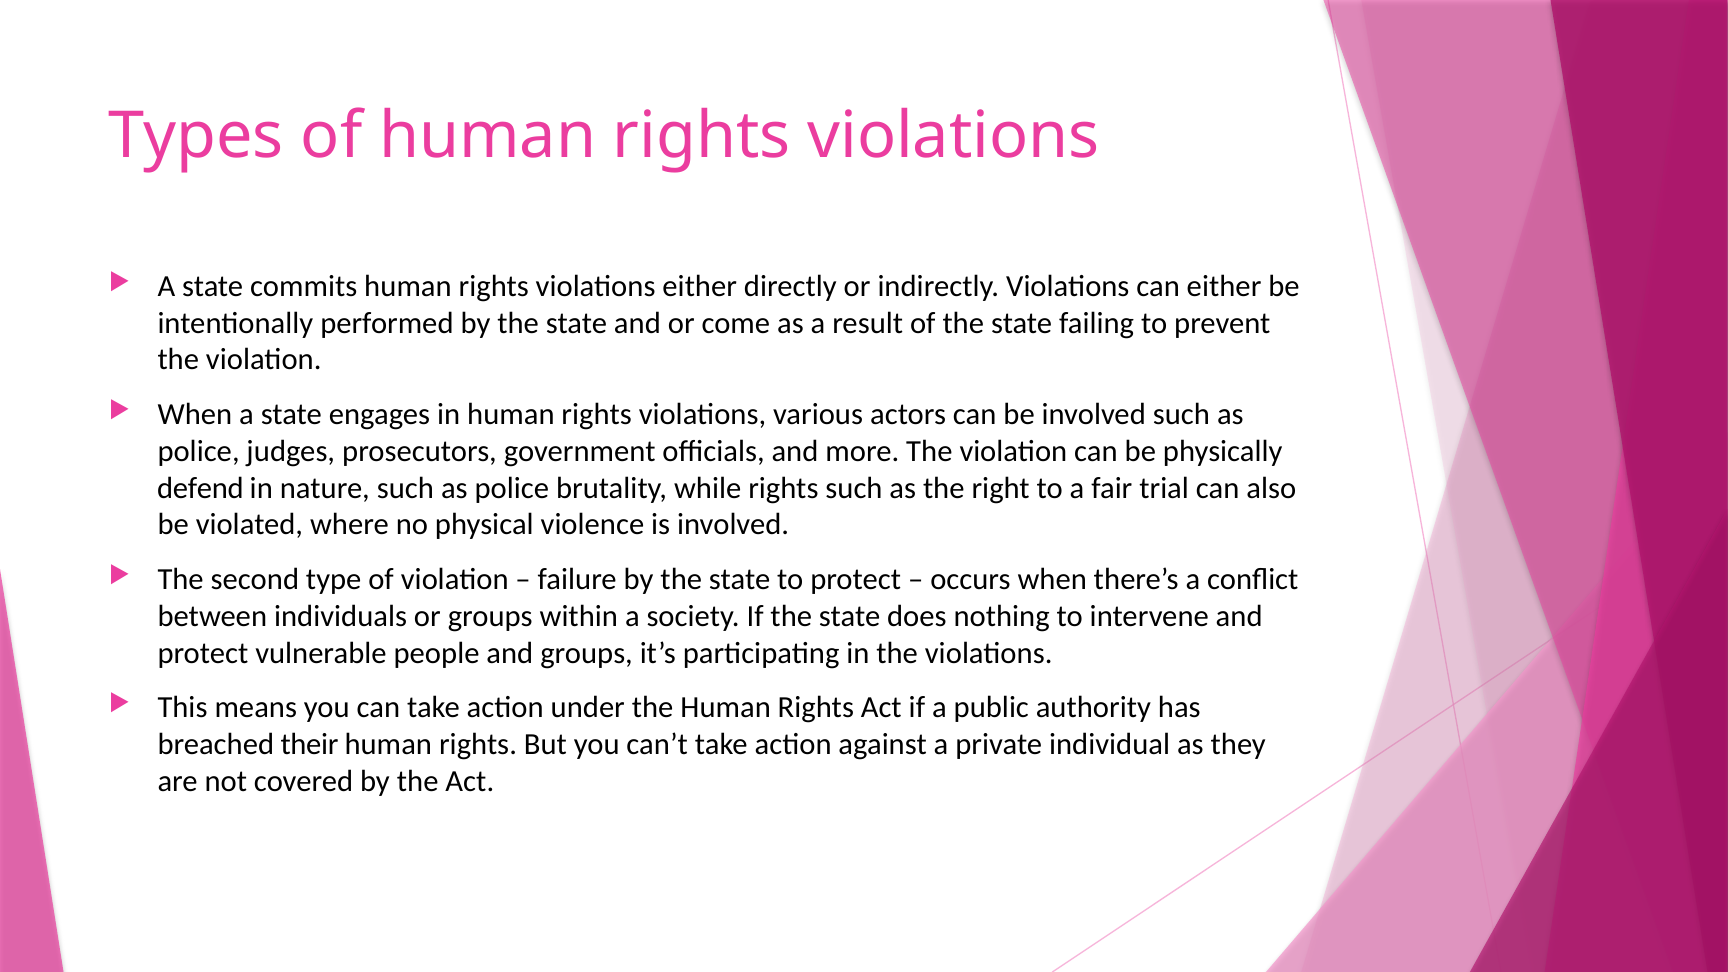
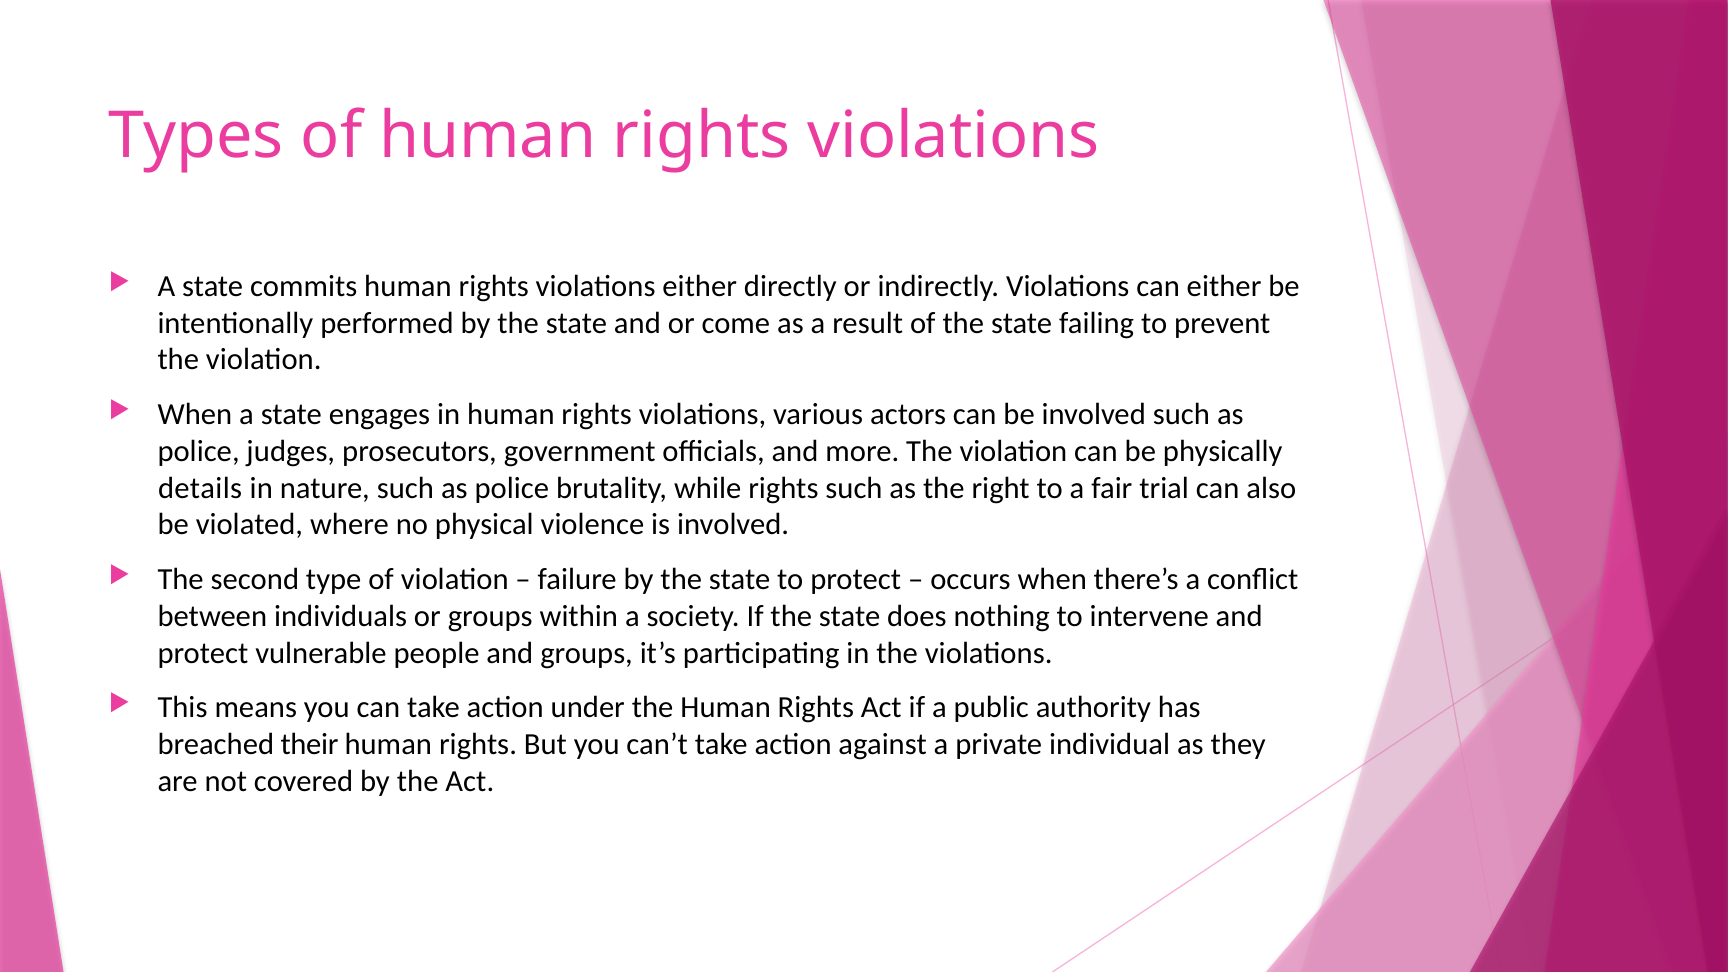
defend: defend -> details (200, 488)
